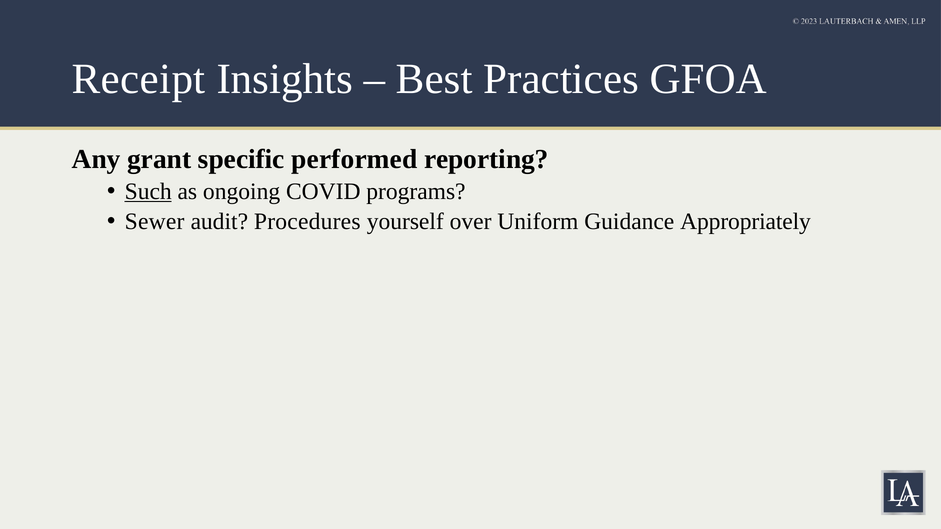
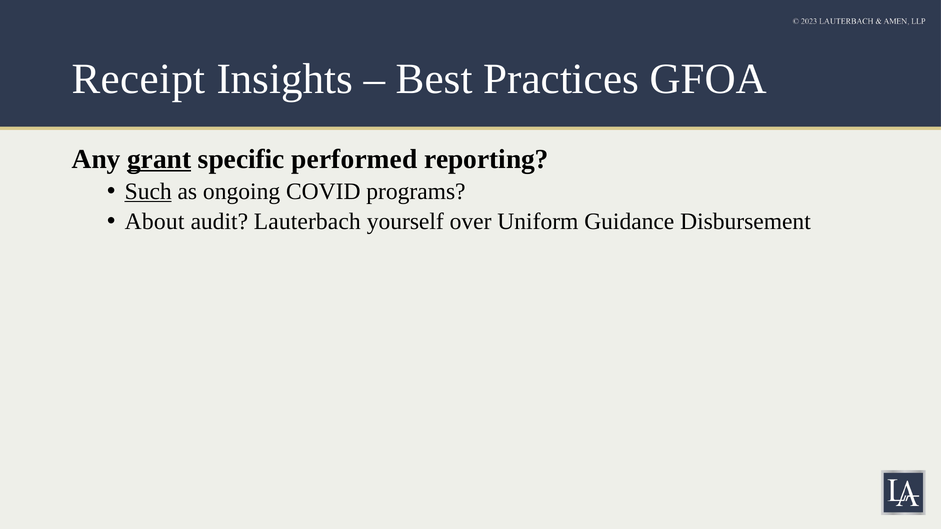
grant underline: none -> present (159, 159)
Sewer: Sewer -> About (155, 222)
Procedures: Procedures -> Lauterbach (307, 222)
Appropriately: Appropriately -> Disbursement (745, 222)
